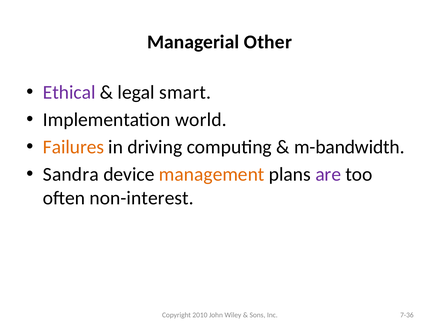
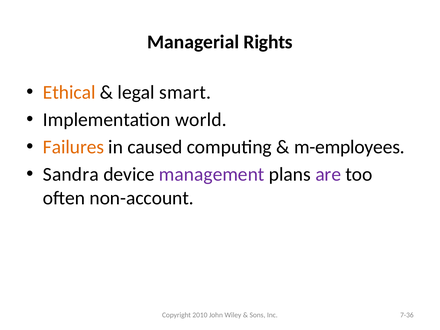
Other: Other -> Rights (268, 42)
Ethical colour: purple -> orange (69, 92)
driving: driving -> caused (155, 147)
m-bandwidth: m-bandwidth -> m-employees (349, 147)
management colour: orange -> purple (212, 174)
non-interest: non-interest -> non-account (142, 198)
